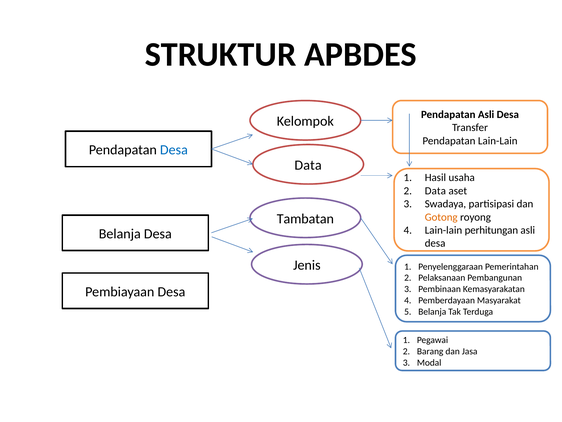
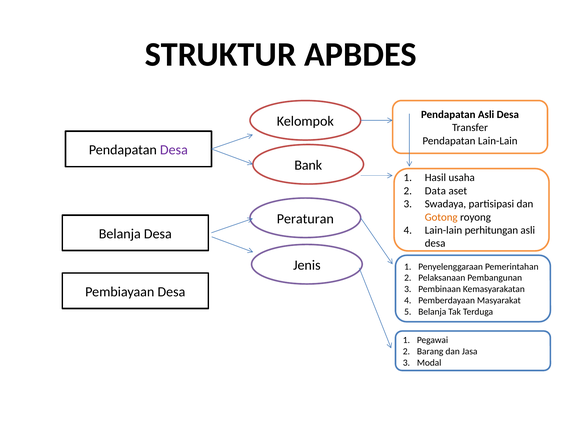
Desa colour: blue -> purple (174, 150)
Data: Data -> Bank (308, 165)
Tambatan: Tambatan -> Peraturan (305, 219)
